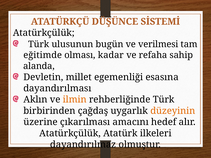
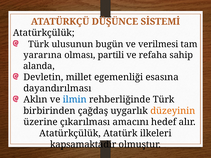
eğitimde: eğitimde -> yararına (43, 55)
kadar: kadar -> partili (111, 55)
ilmin colour: orange -> blue (75, 100)
dayandırılmaz: dayandırılmaz -> kapsamaktadır (83, 145)
